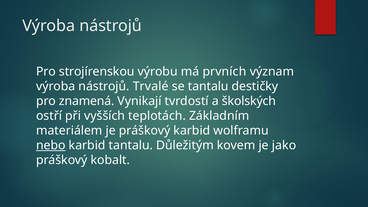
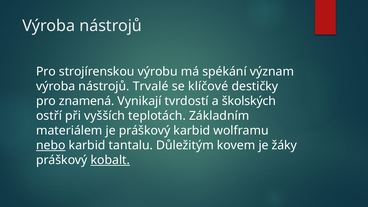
prvních: prvních -> spékání (225, 72)
se tantalu: tantalu -> klíčové (208, 86)
jako: jako -> žáky (284, 145)
kobalt underline: none -> present (110, 160)
